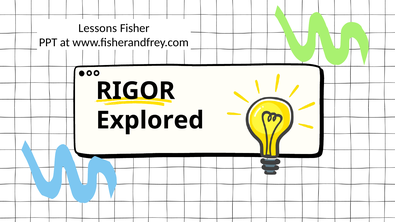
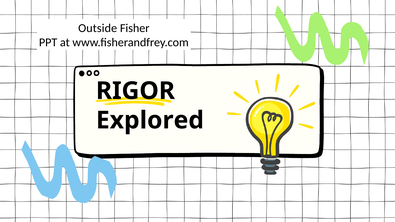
Lessons: Lessons -> Outside (98, 28)
